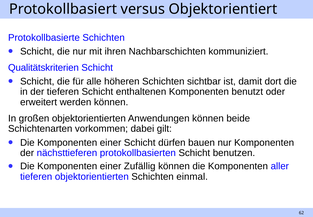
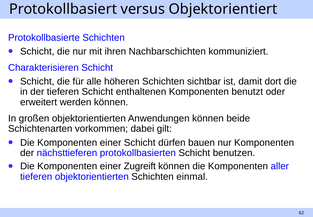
Qualitätskriterien: Qualitätskriterien -> Charakterisieren (43, 67)
Zufällig: Zufällig -> Zugreift (140, 166)
